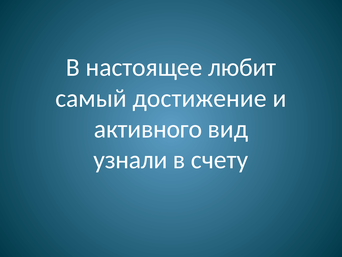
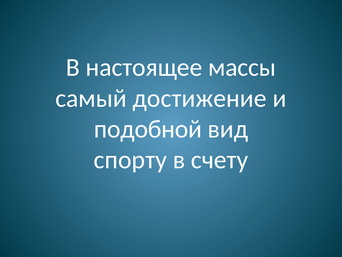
любит: любит -> массы (242, 67)
активного: активного -> подобной (148, 129)
узнали: узнали -> спорту (130, 160)
